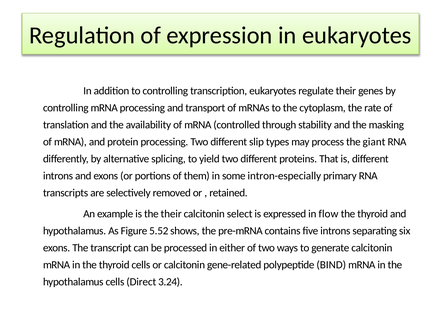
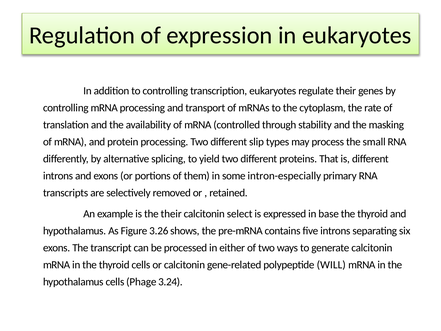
giant: giant -> small (374, 142)
flow: flow -> base (329, 214)
5.52: 5.52 -> 3.26 (159, 231)
BIND: BIND -> WILL (331, 265)
Direct: Direct -> Phage (141, 282)
